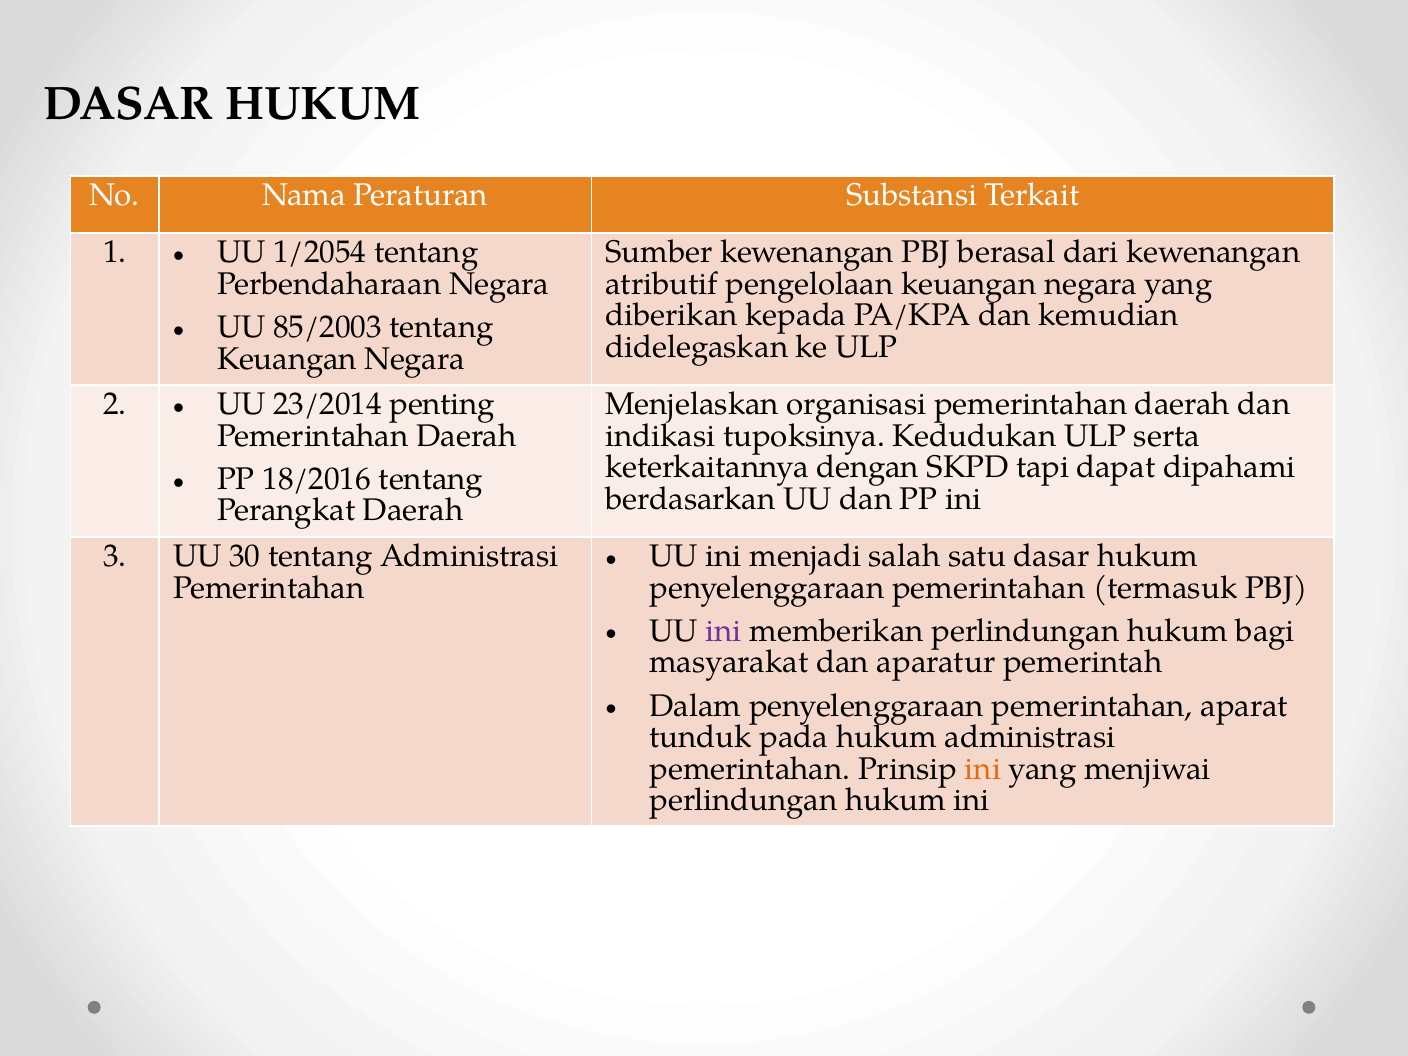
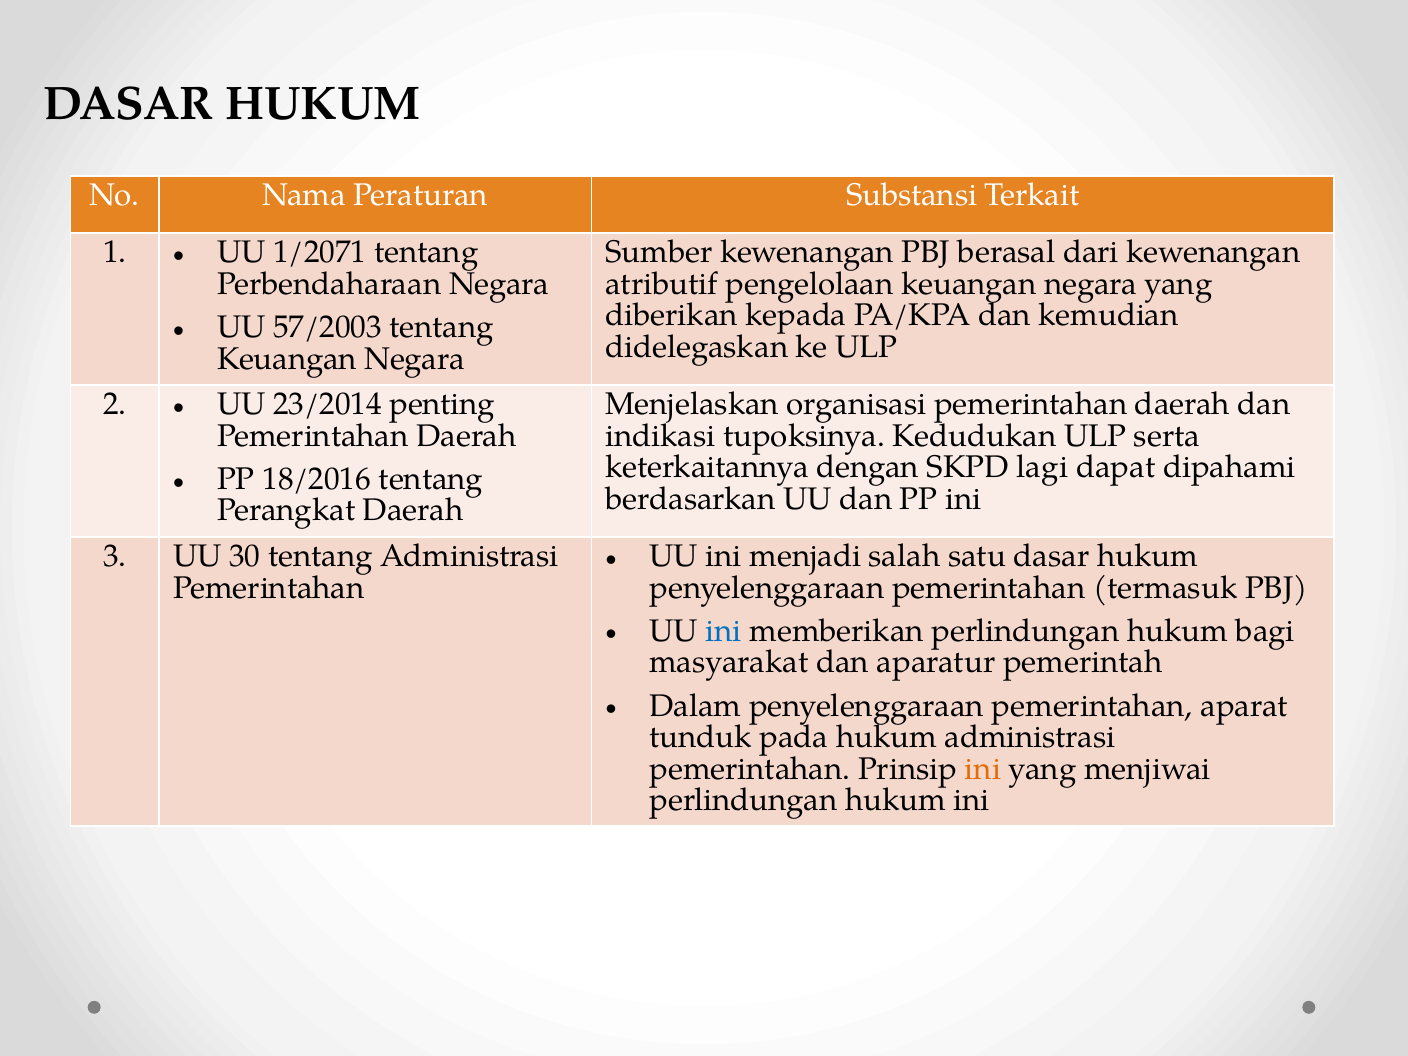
1/2054: 1/2054 -> 1/2071 (320, 253)
85/2003: 85/2003 -> 57/2003 (328, 327)
tapi: tapi -> lagi (1043, 467)
ini colour: purple -> blue (724, 631)
